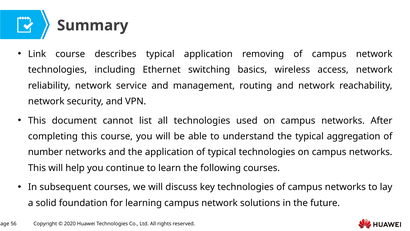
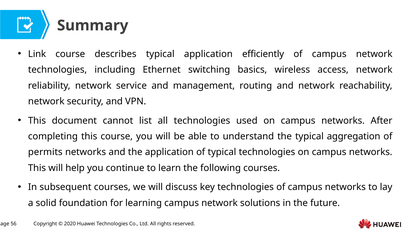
removing: removing -> efficiently (263, 54)
number: number -> permits (45, 152)
